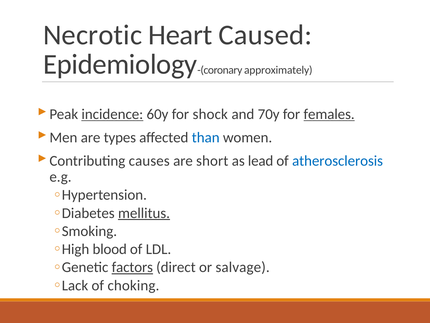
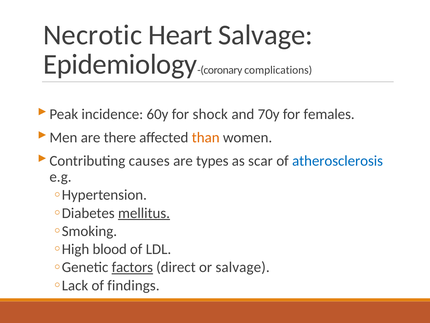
Heart Caused: Caused -> Salvage (266, 35)
approximately: approximately -> complications (278, 70)
incidence underline: present -> none (112, 114)
females underline: present -> none (329, 114)
types: types -> there (120, 137)
than colour: blue -> orange (206, 137)
short: short -> types (212, 161)
lead: lead -> scar (260, 161)
choking: choking -> findings (133, 285)
